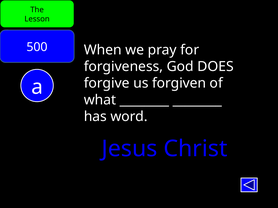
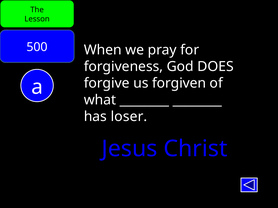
word: word -> loser (129, 117)
